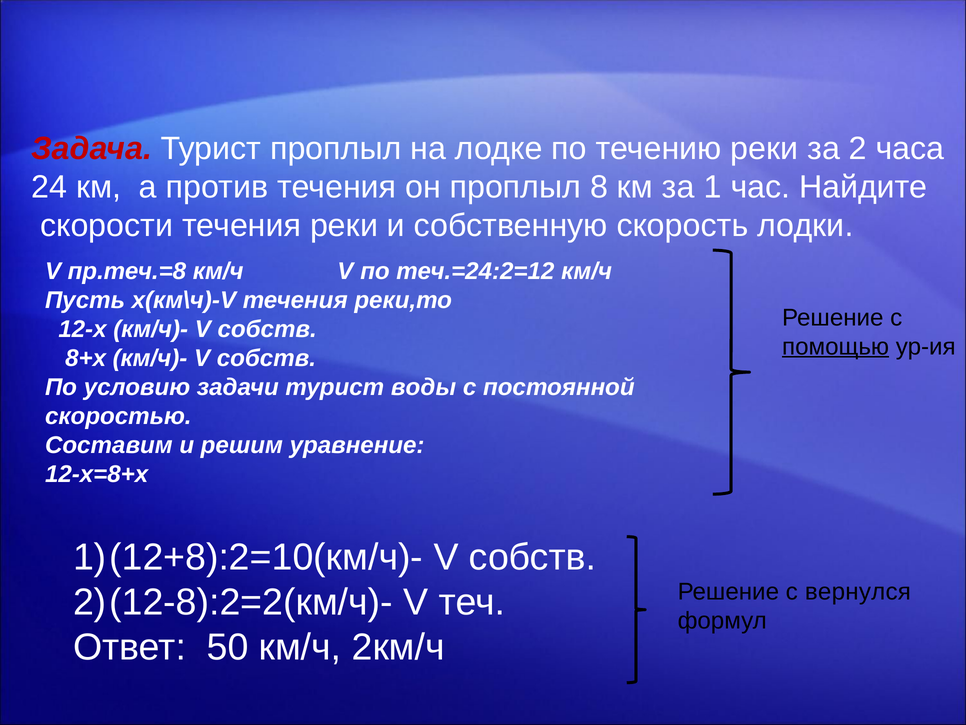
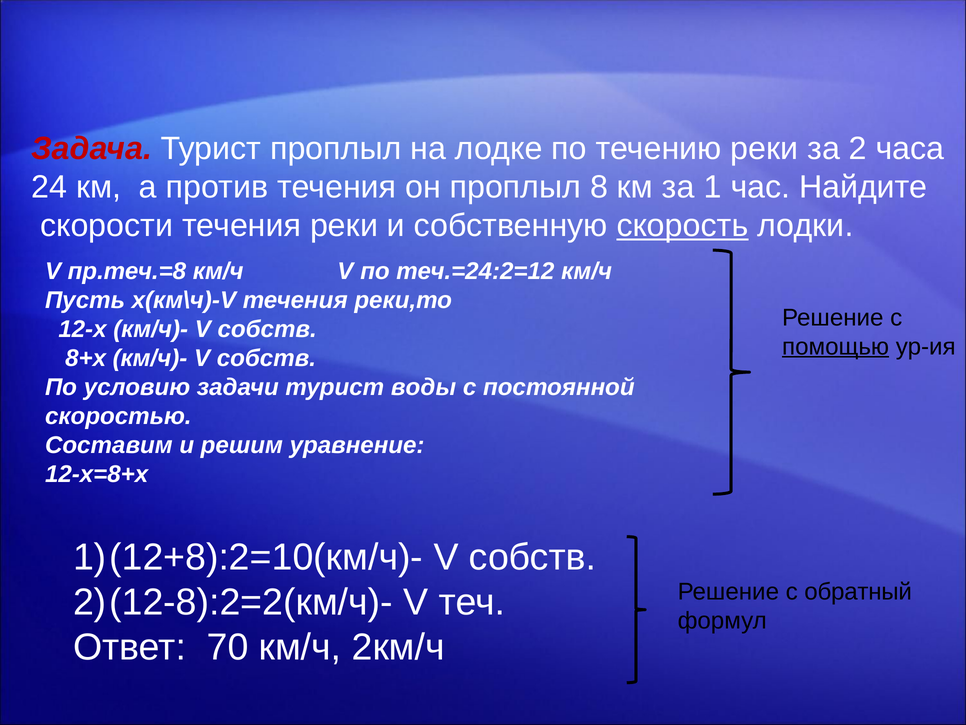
скорость underline: none -> present (682, 226)
вернулся: вернулся -> обратный (858, 591)
50: 50 -> 70 (228, 647)
